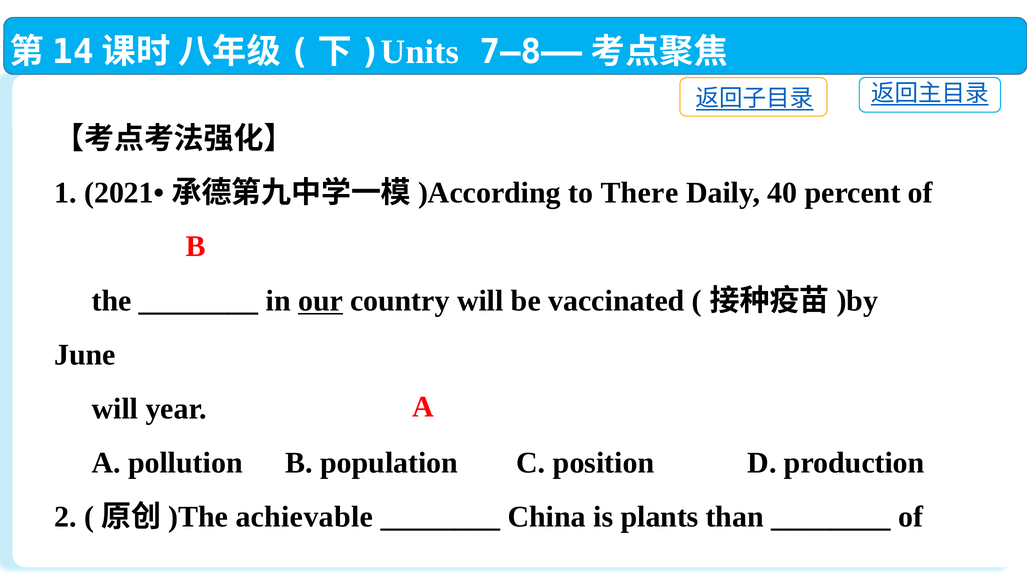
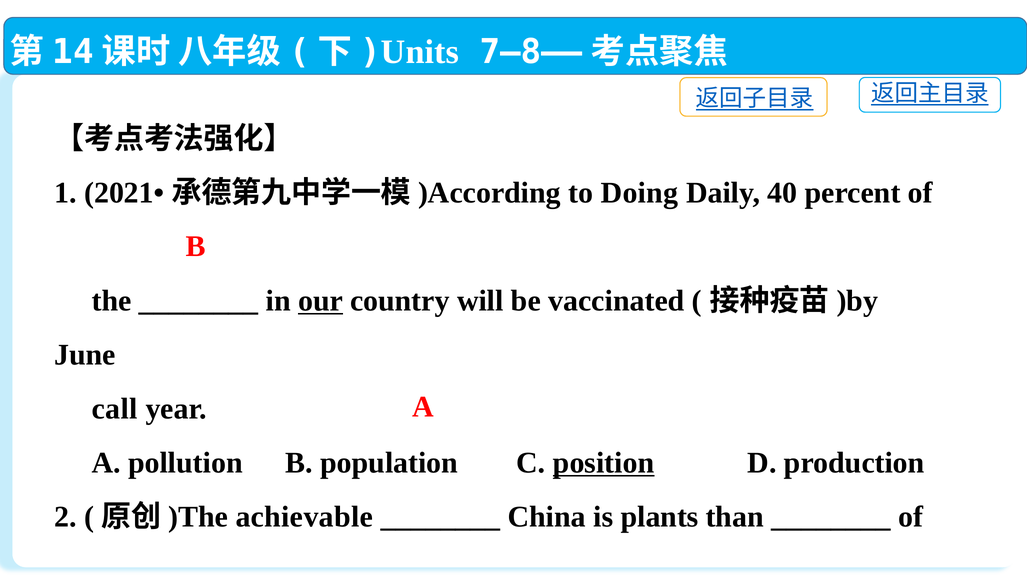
There: There -> Doing (639, 193)
will: will -> call (115, 409)
position underline: none -> present (604, 463)
